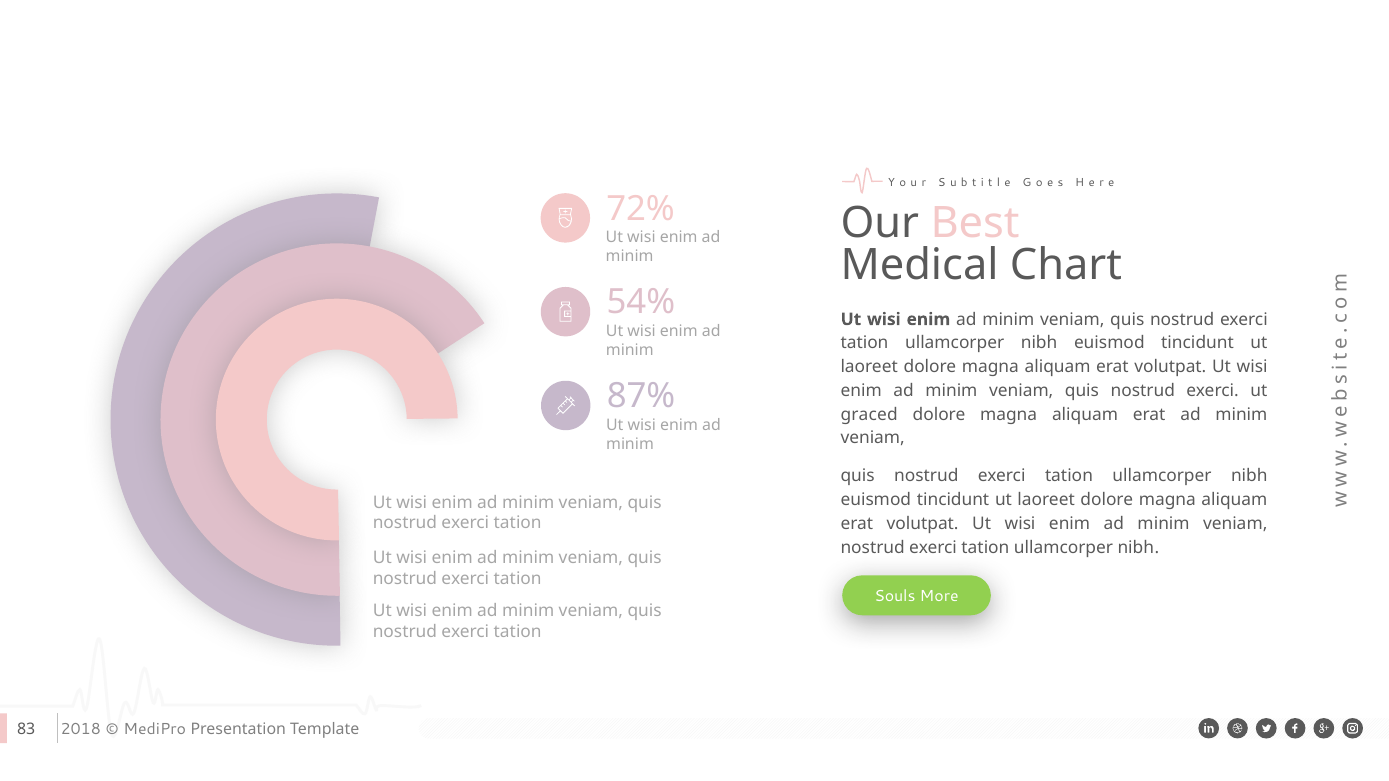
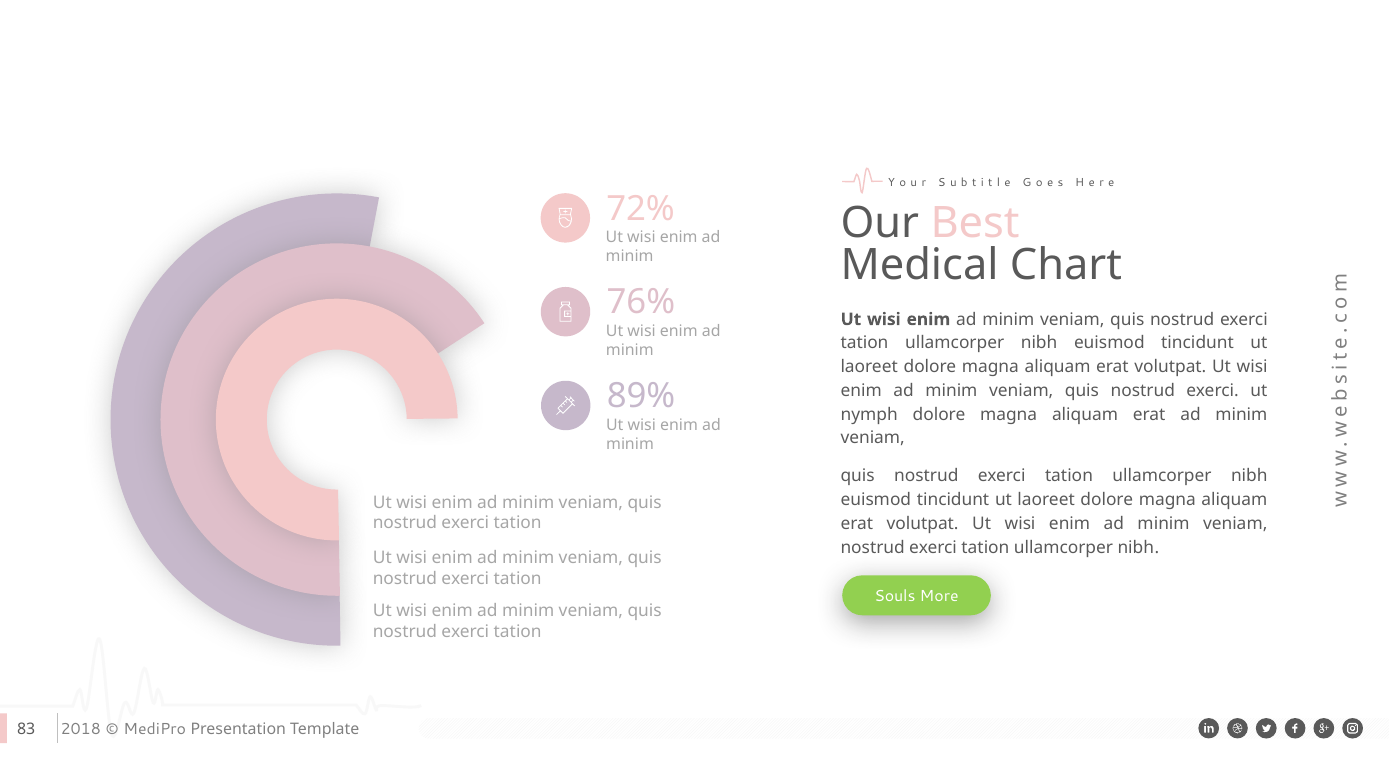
54%: 54% -> 76% (641, 302)
87%: 87% -> 89% (641, 396)
graced: graced -> nymph (869, 414)
